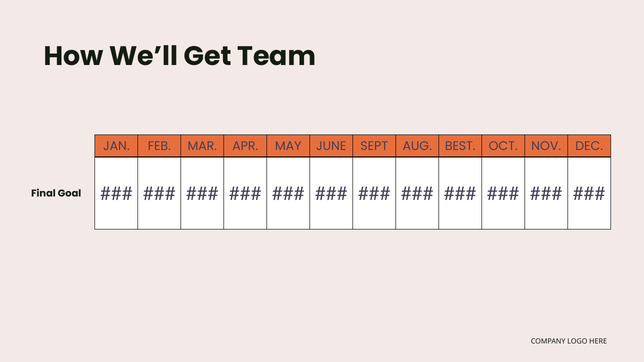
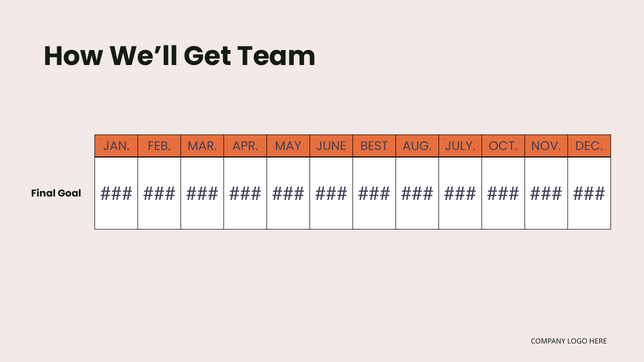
SEPT: SEPT -> BEST (374, 146)
BEST: BEST -> JULY (460, 146)
